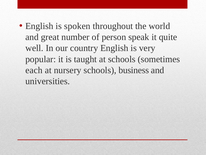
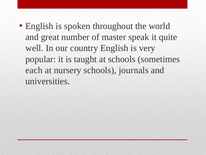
person: person -> master (114, 37)
business: business -> journals (134, 70)
